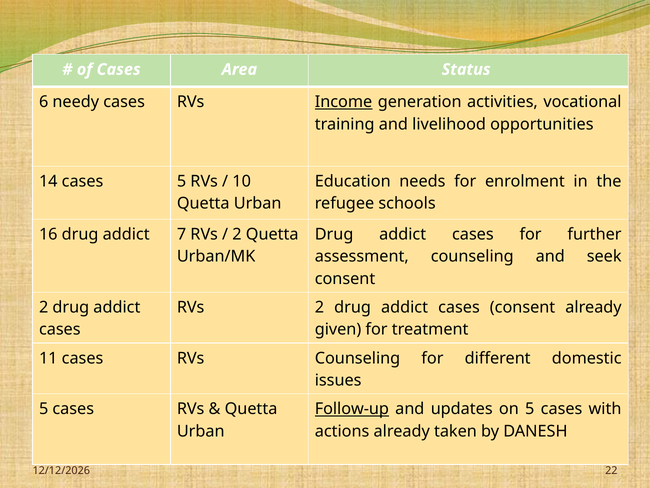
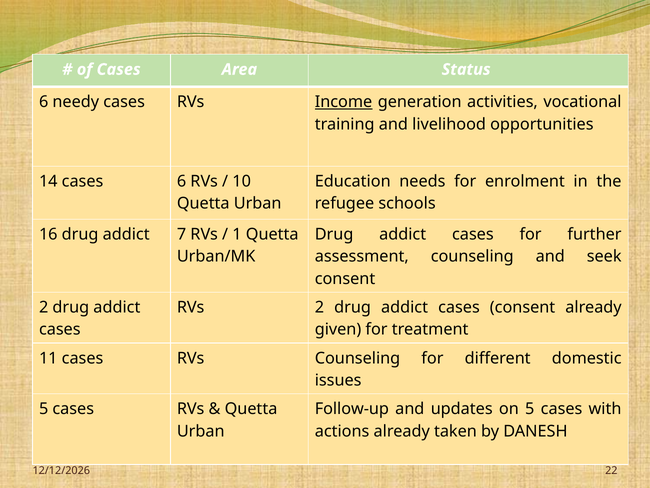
cases 5: 5 -> 6 (182, 181)
2: 2 -> 1 (237, 234)
Follow-up underline: present -> none (352, 409)
